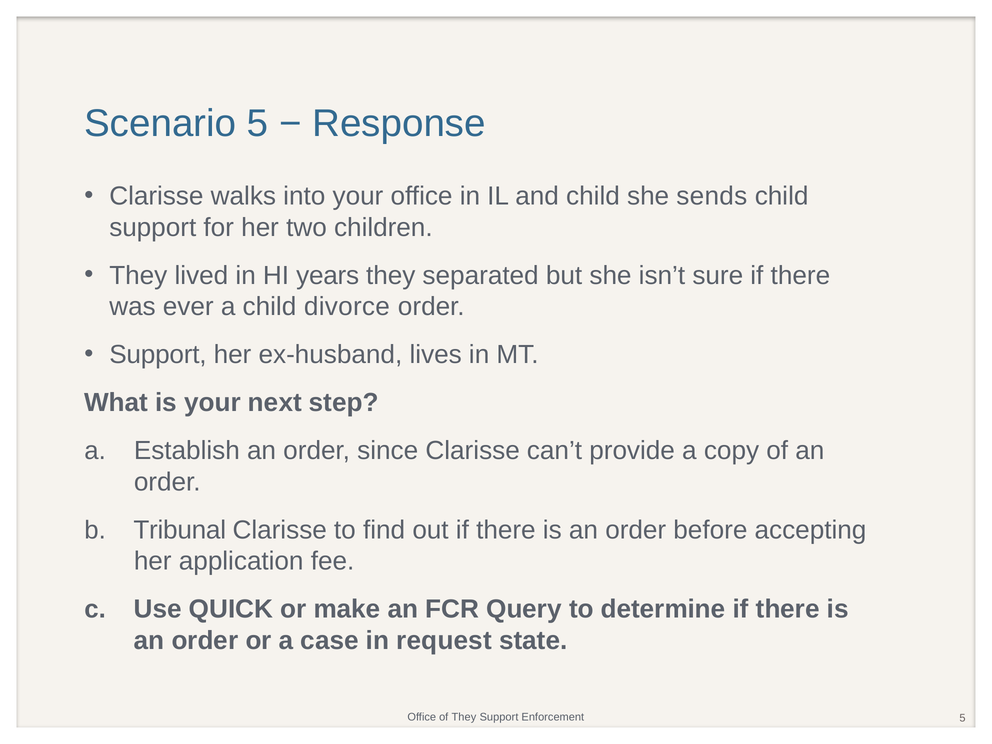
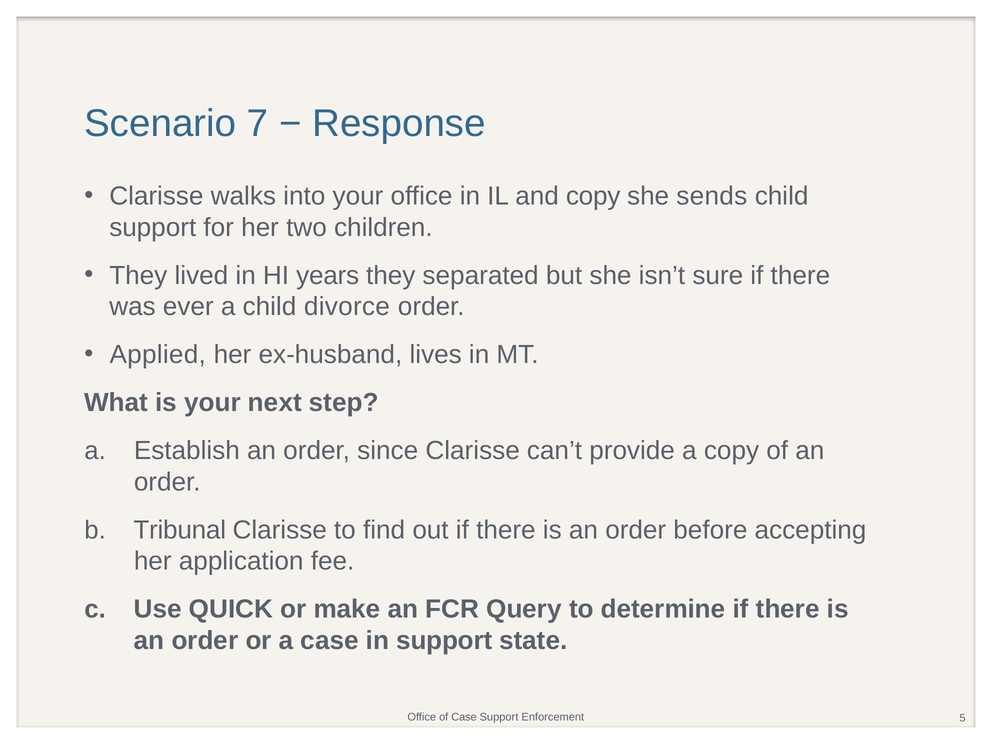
Scenario 5: 5 -> 7 (258, 123)
and child: child -> copy (593, 196)
Support: Support -> Applied (158, 355)
in request: request -> support (444, 641)
of They: They -> Case (464, 717)
